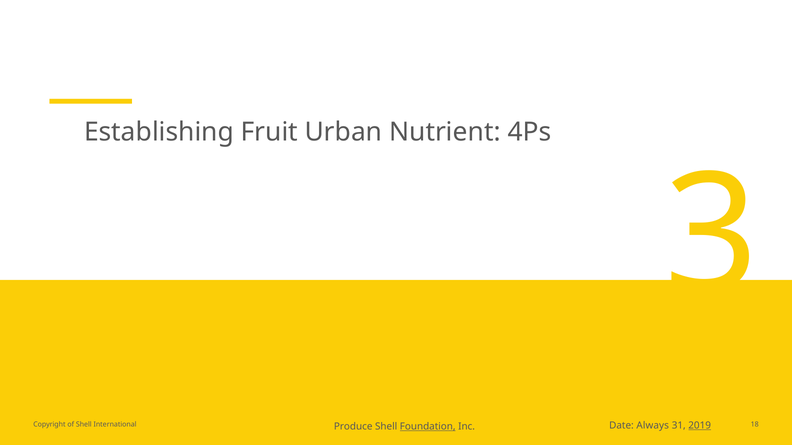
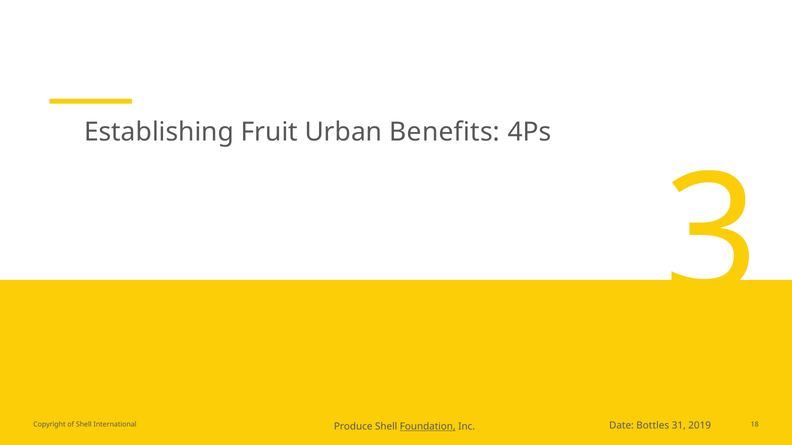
Nutrient: Nutrient -> Benefits (445, 132)
Always: Always -> Bottles (653, 426)
2019 underline: present -> none (700, 426)
